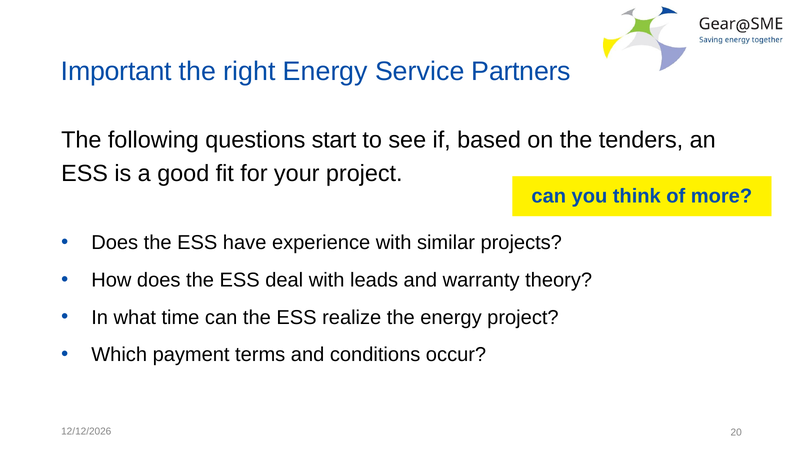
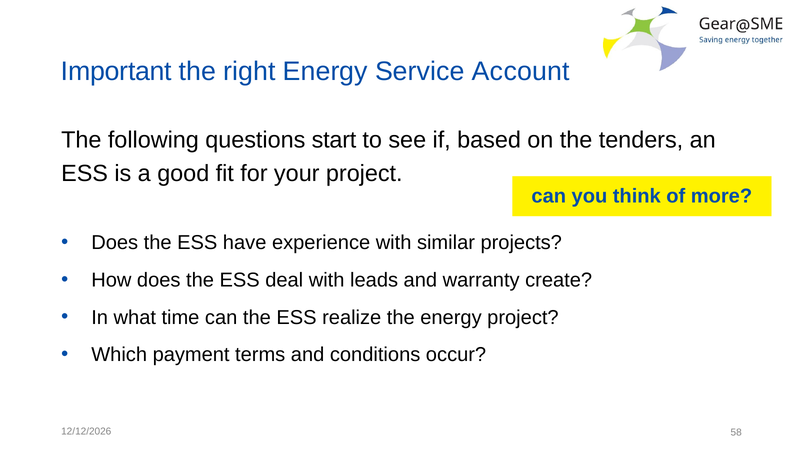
Partners: Partners -> Account (521, 72)
theory: theory -> create (559, 280)
20: 20 -> 58 (736, 432)
